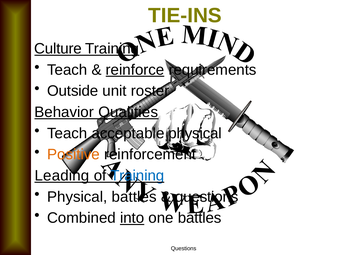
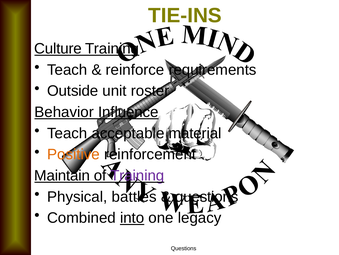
reinforce underline: present -> none (135, 70)
Qualities: Qualities -> Influence (128, 112)
acceptable physical: physical -> material (195, 133)
Leading: Leading -> Maintain (62, 175)
Training colour: blue -> purple (137, 175)
one battles: battles -> legacy (200, 217)
